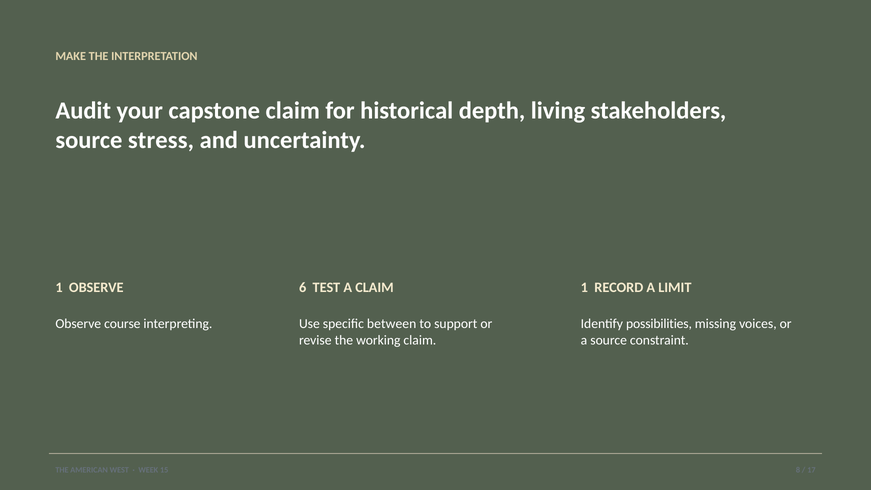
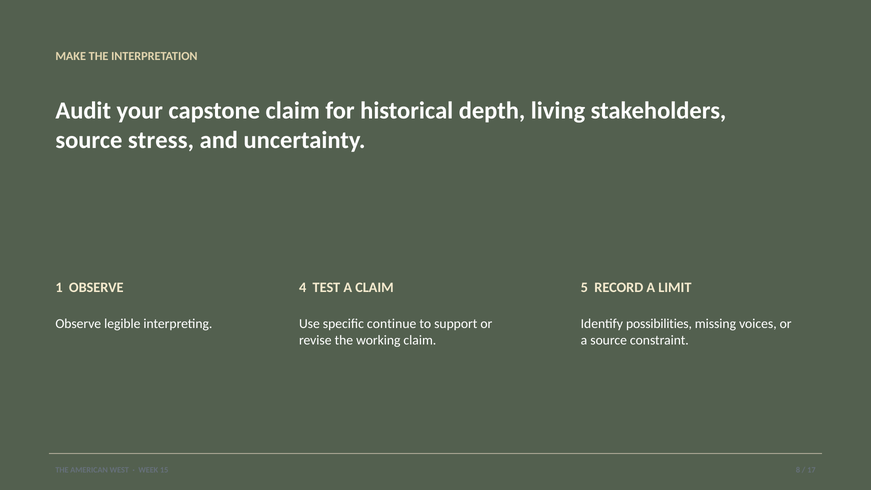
6: 6 -> 4 (303, 288)
CLAIM 1: 1 -> 5 (584, 288)
course: course -> legible (122, 324)
between: between -> continue (392, 324)
